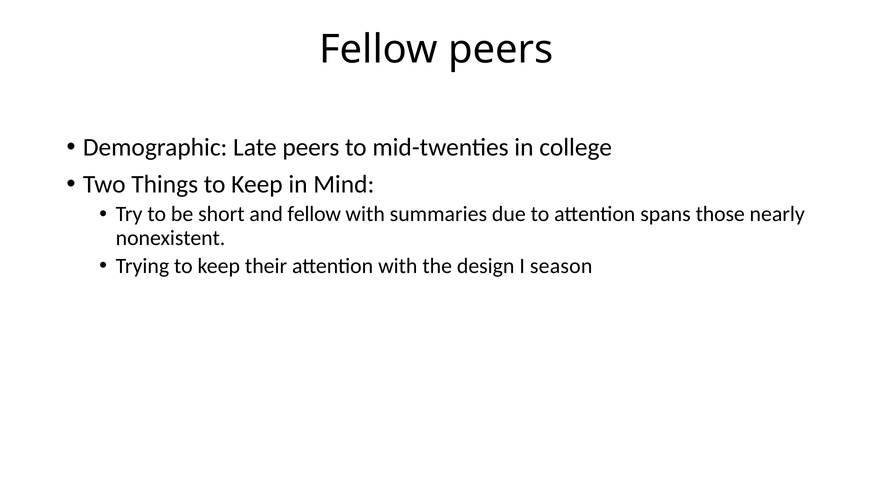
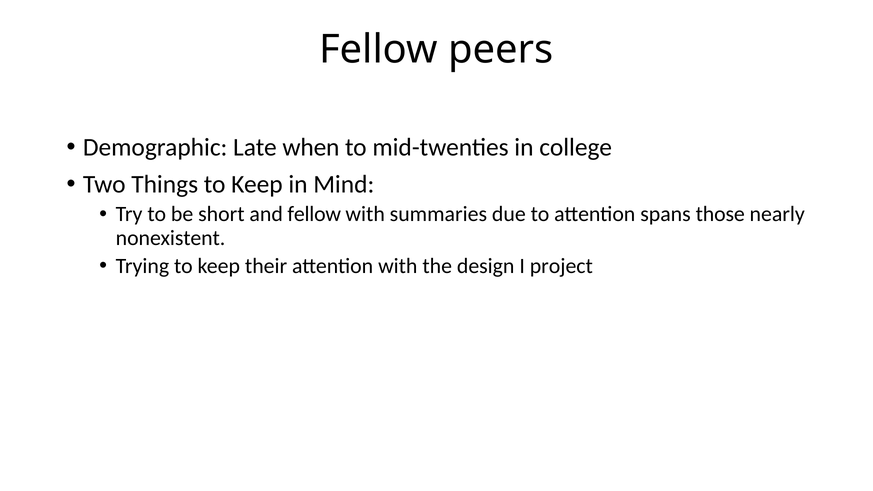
Late peers: peers -> when (311, 148)
season: season -> project (561, 266)
